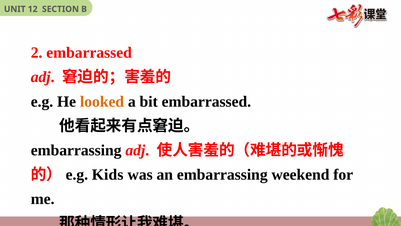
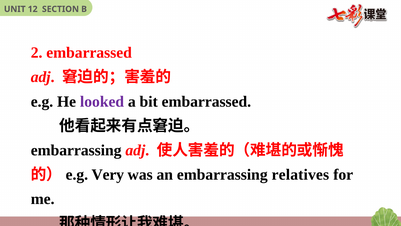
looked colour: orange -> purple (102, 101)
Kids: Kids -> Very (108, 174)
weekend: weekend -> relatives (300, 174)
